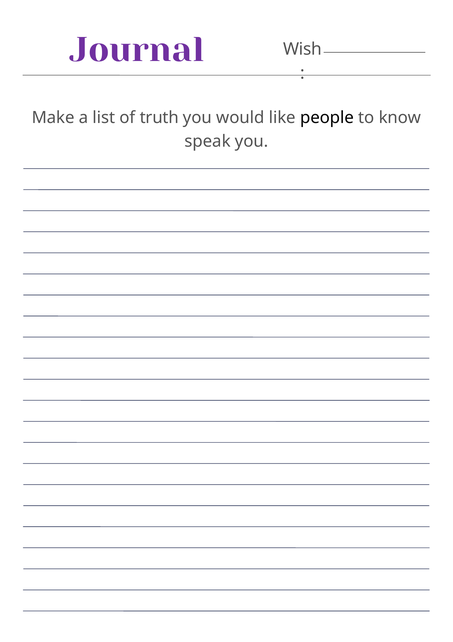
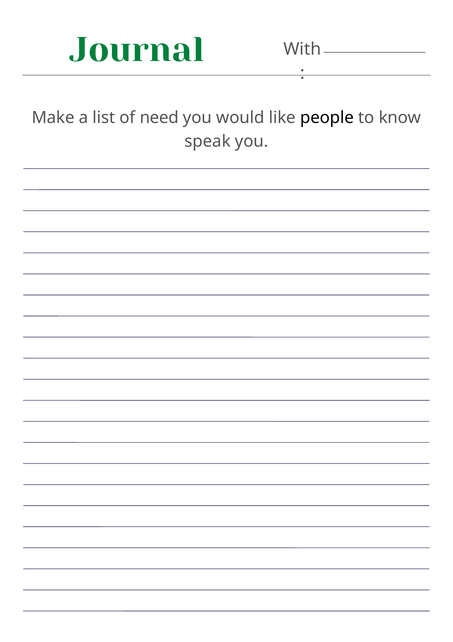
Journal colour: purple -> green (137, 50)
Wish: Wish -> With (302, 49)
truth: truth -> need (159, 118)
